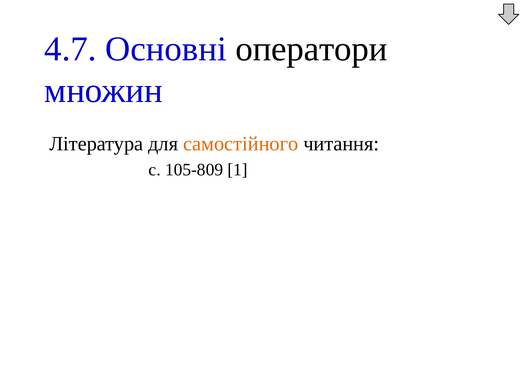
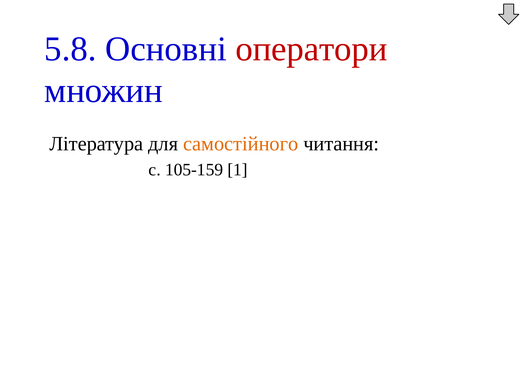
4.7: 4.7 -> 5.8 (70, 49)
оператори colour: black -> red (311, 49)
105-809: 105-809 -> 105-159 (194, 170)
